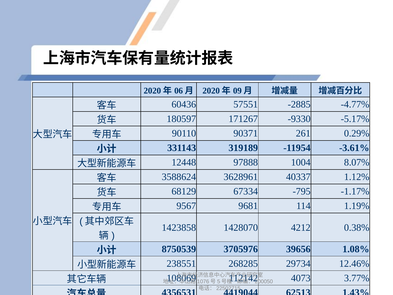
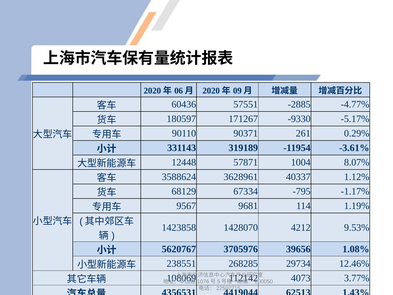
97888: 97888 -> 57871 (246, 162)
0.38%: 0.38% -> 9.53% (357, 227)
8750539: 8750539 -> 5620767 (179, 249)
